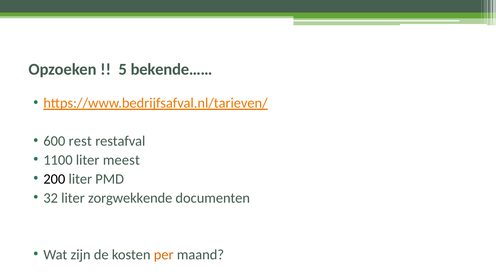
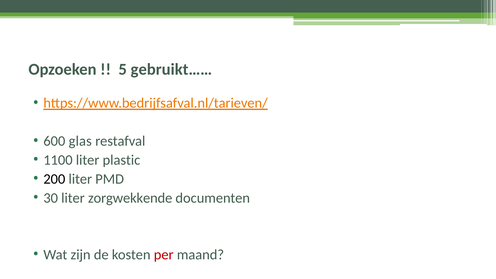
bekende……: bekende…… -> gebruikt…… (171, 69)
rest: rest -> glas (80, 141)
meest: meest -> plastic (121, 160)
32: 32 -> 30 (51, 198)
per colour: orange -> red (164, 255)
